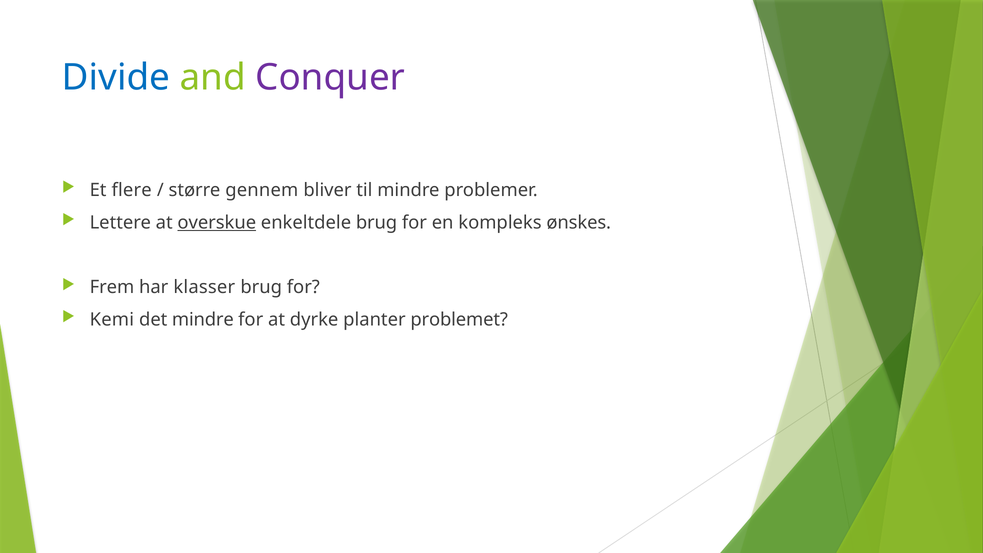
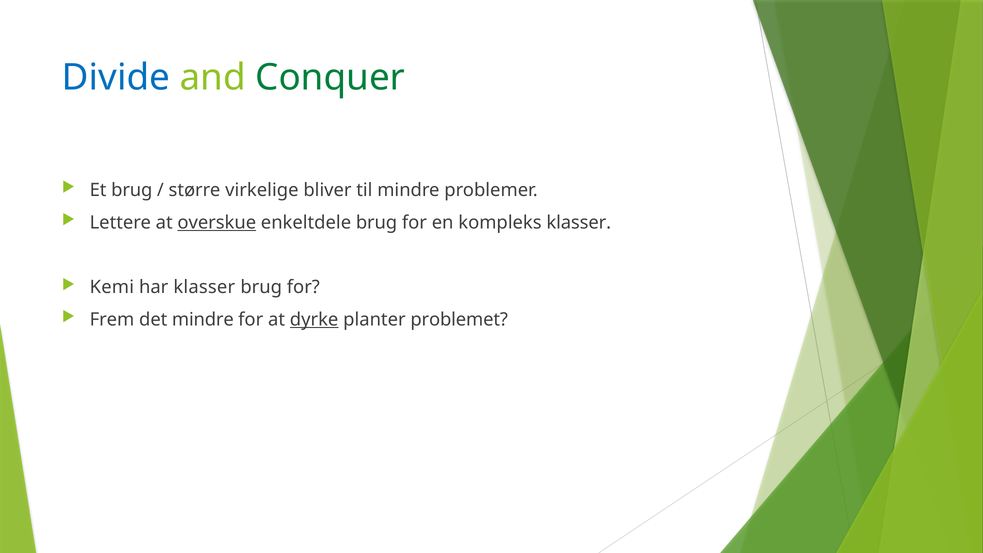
Conquer colour: purple -> green (330, 78)
Et flere: flere -> brug (132, 190)
gennem: gennem -> virkelige (262, 190)
kompleks ønskes: ønskes -> klasser (579, 223)
Frem: Frem -> Kemi (112, 287)
Kemi: Kemi -> Frem (112, 320)
dyrke underline: none -> present (314, 320)
